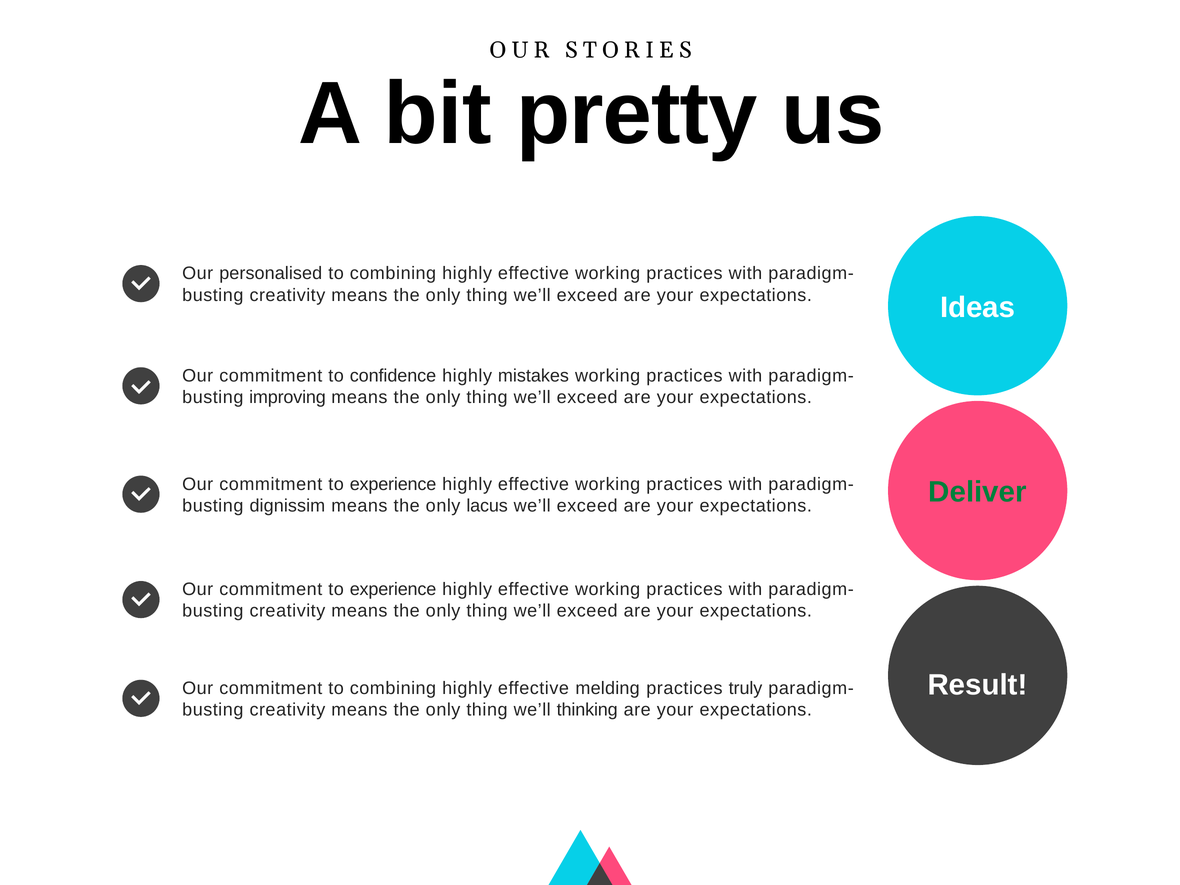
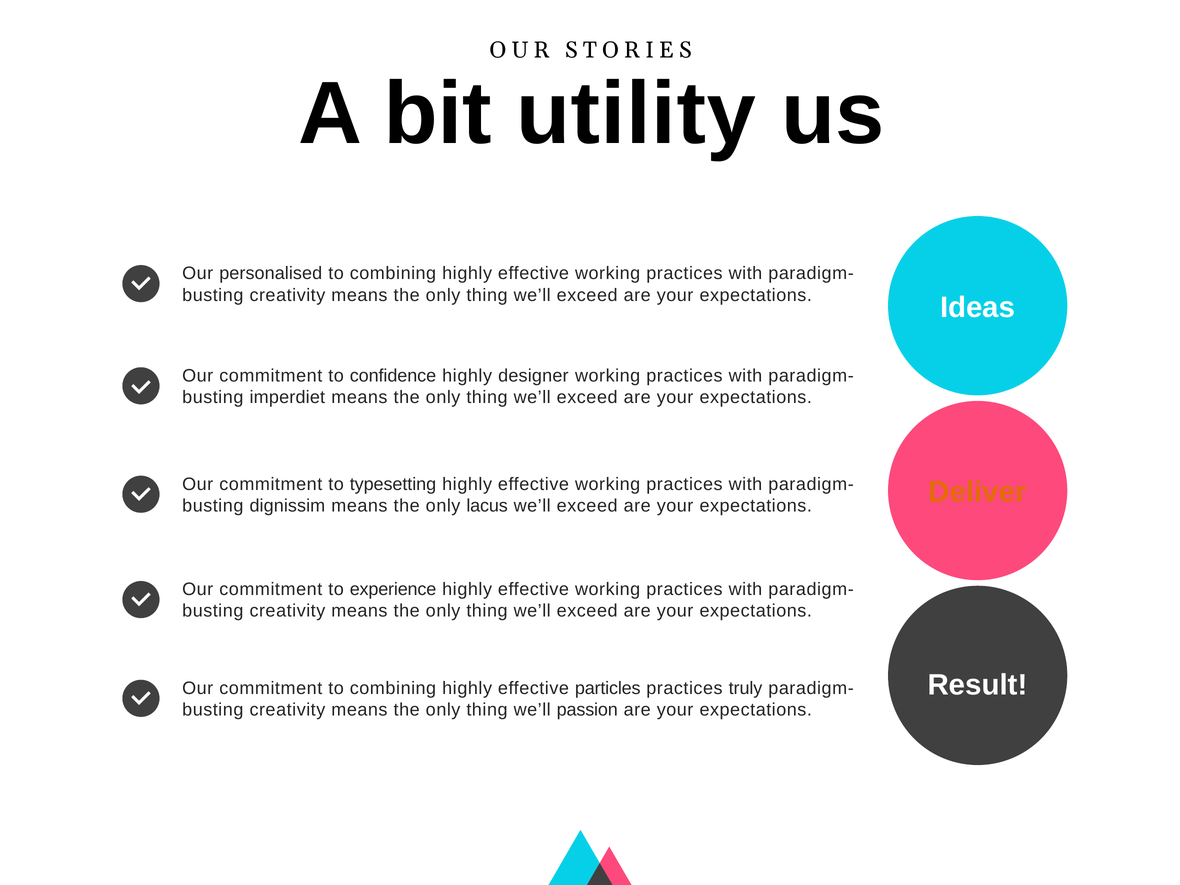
pretty: pretty -> utility (636, 114)
mistakes: mistakes -> designer (533, 376)
improving: improving -> imperdiet (287, 397)
experience: experience -> typesetting (393, 484)
Deliver colour: green -> orange (978, 492)
melding: melding -> particles (608, 688)
thinking: thinking -> passion (587, 710)
